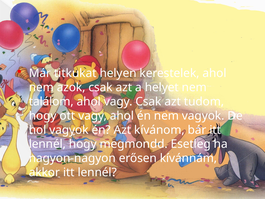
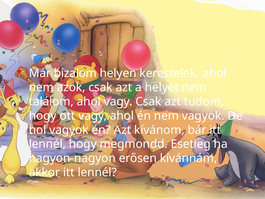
titkukat: titkukat -> bizalom (75, 73)
